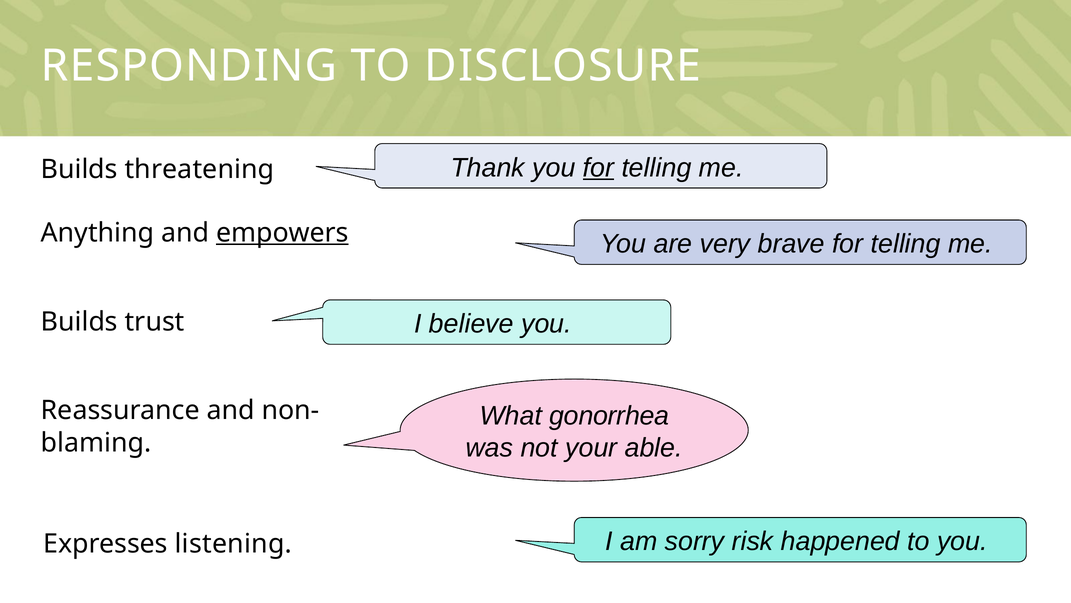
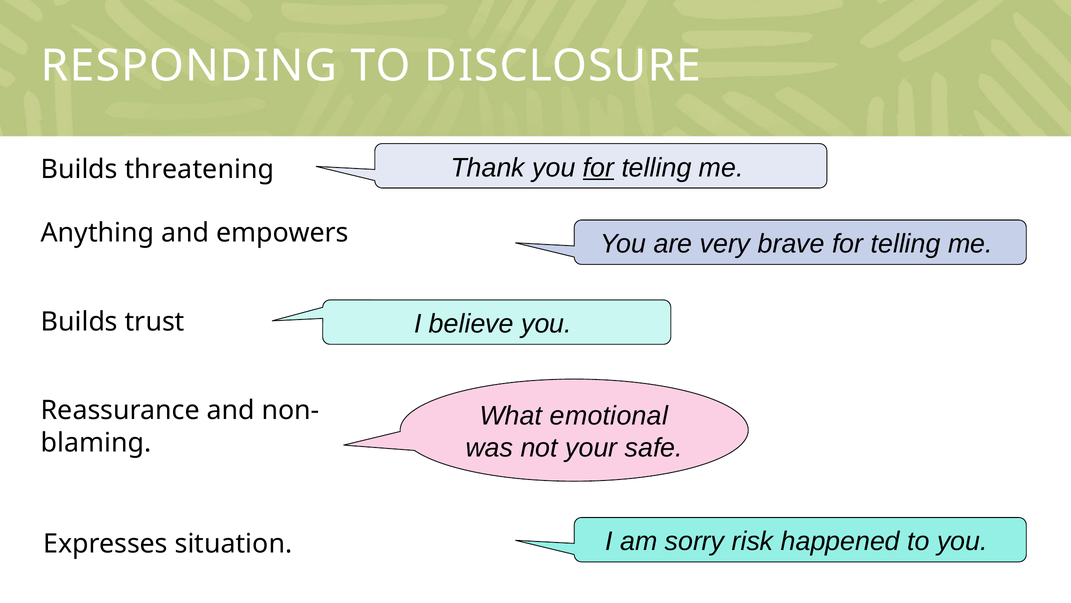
empowers underline: present -> none (282, 233)
gonorrhea: gonorrhea -> emotional (609, 416)
able: able -> safe (654, 448)
listening: listening -> situation (234, 543)
